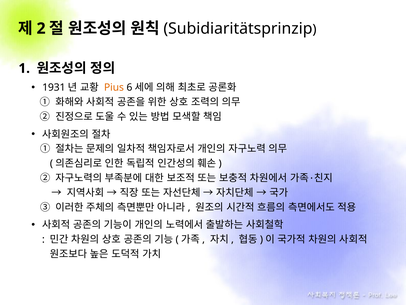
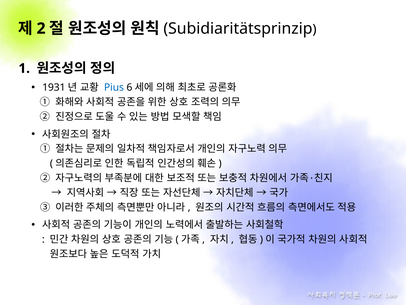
Pius colour: orange -> blue (114, 87)
